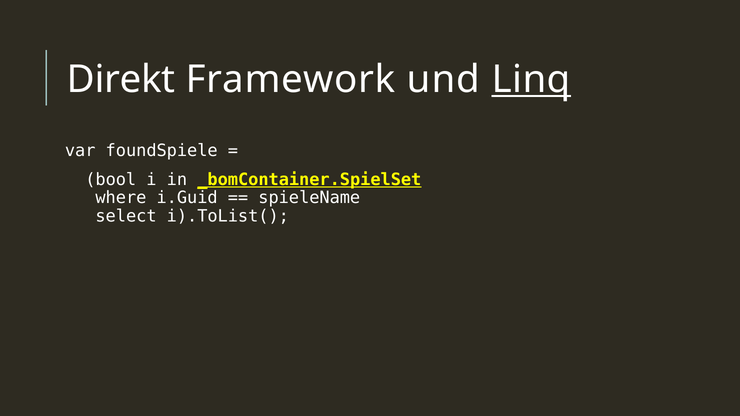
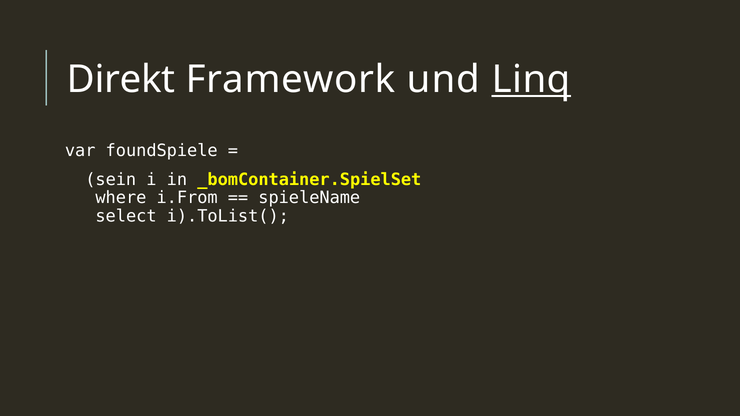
bool: bool -> sein (111, 180)
_bomContainer.SpielSet underline: present -> none (309, 180)
i.Guid: i.Guid -> i.From (187, 198)
